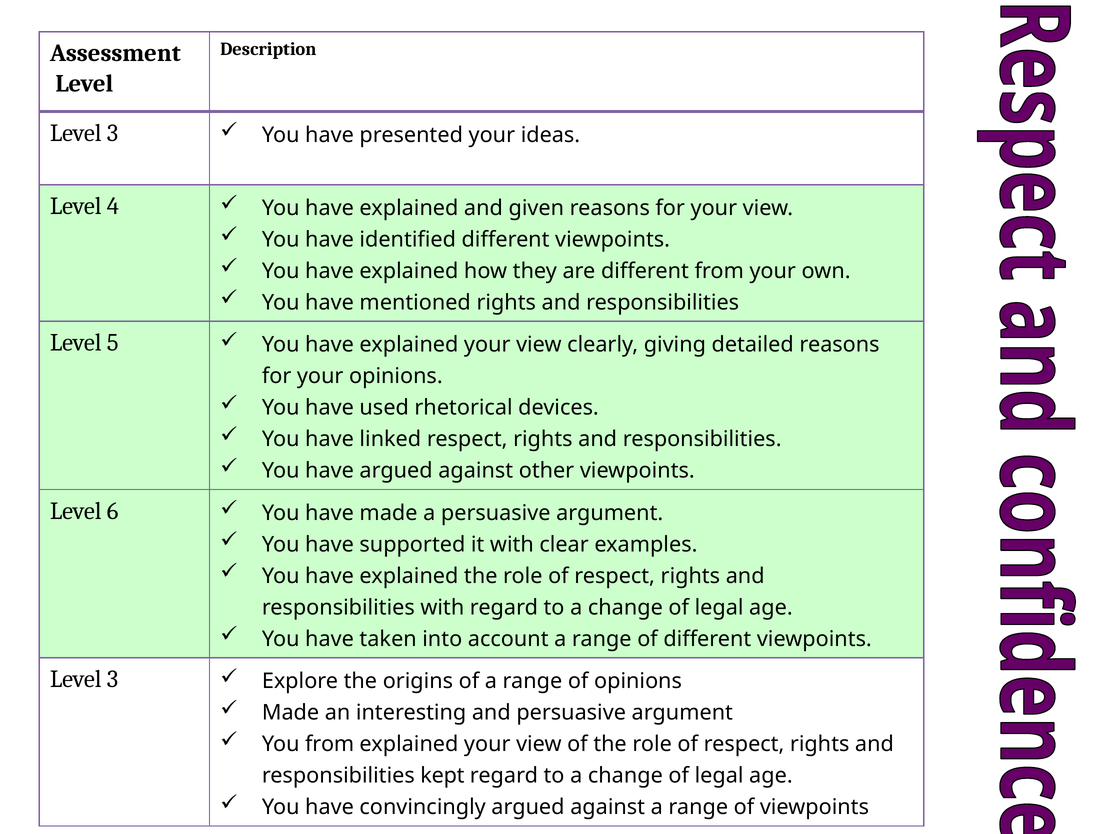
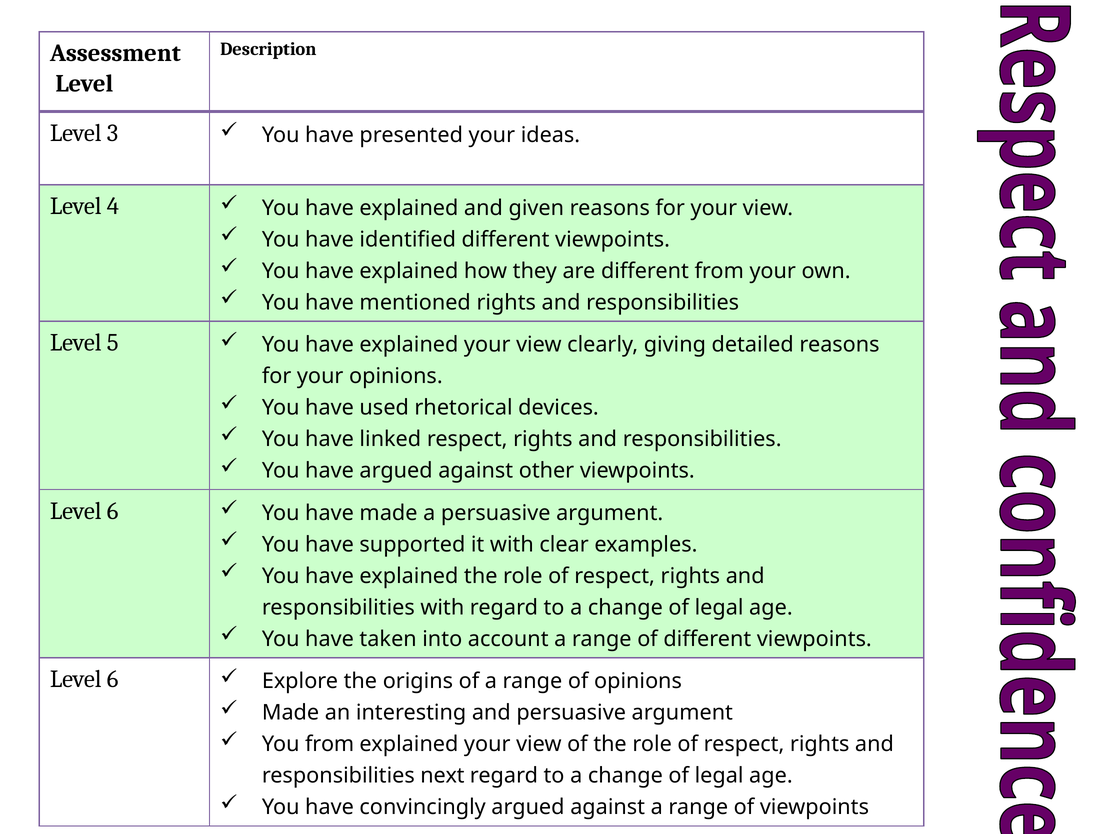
3: 3 -> 6 (113, 679)
kept: kept -> next (442, 776)
